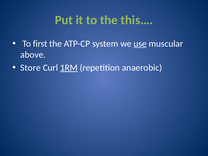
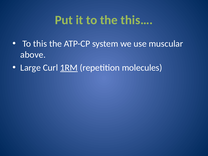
first: first -> this (40, 44)
use underline: present -> none (140, 44)
Store: Store -> Large (31, 68)
anaerobic: anaerobic -> molecules (142, 68)
